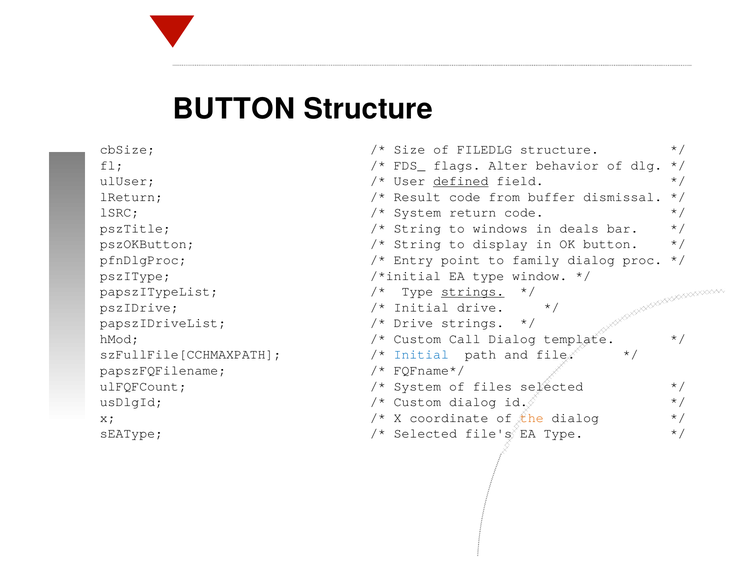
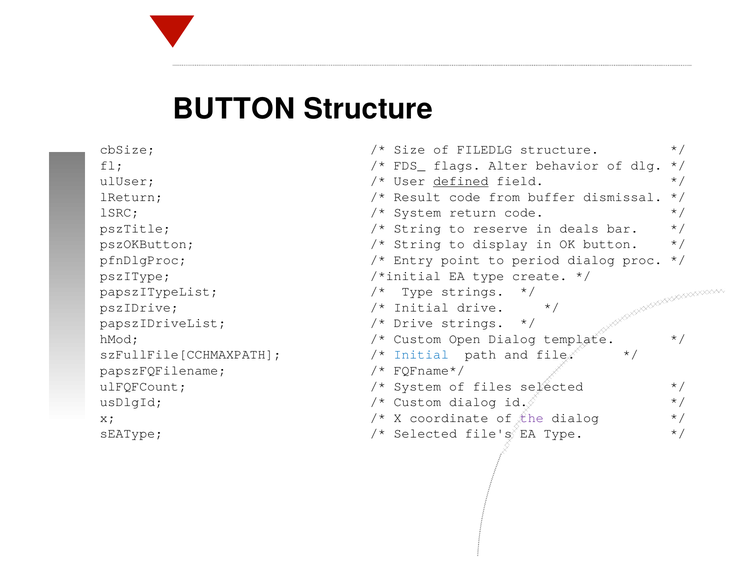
windows: windows -> reserve (500, 228)
family: family -> period (536, 260)
window: window -> create (540, 276)
strings underline: present -> none (473, 291)
Call: Call -> Open (465, 339)
the colour: orange -> purple (532, 418)
